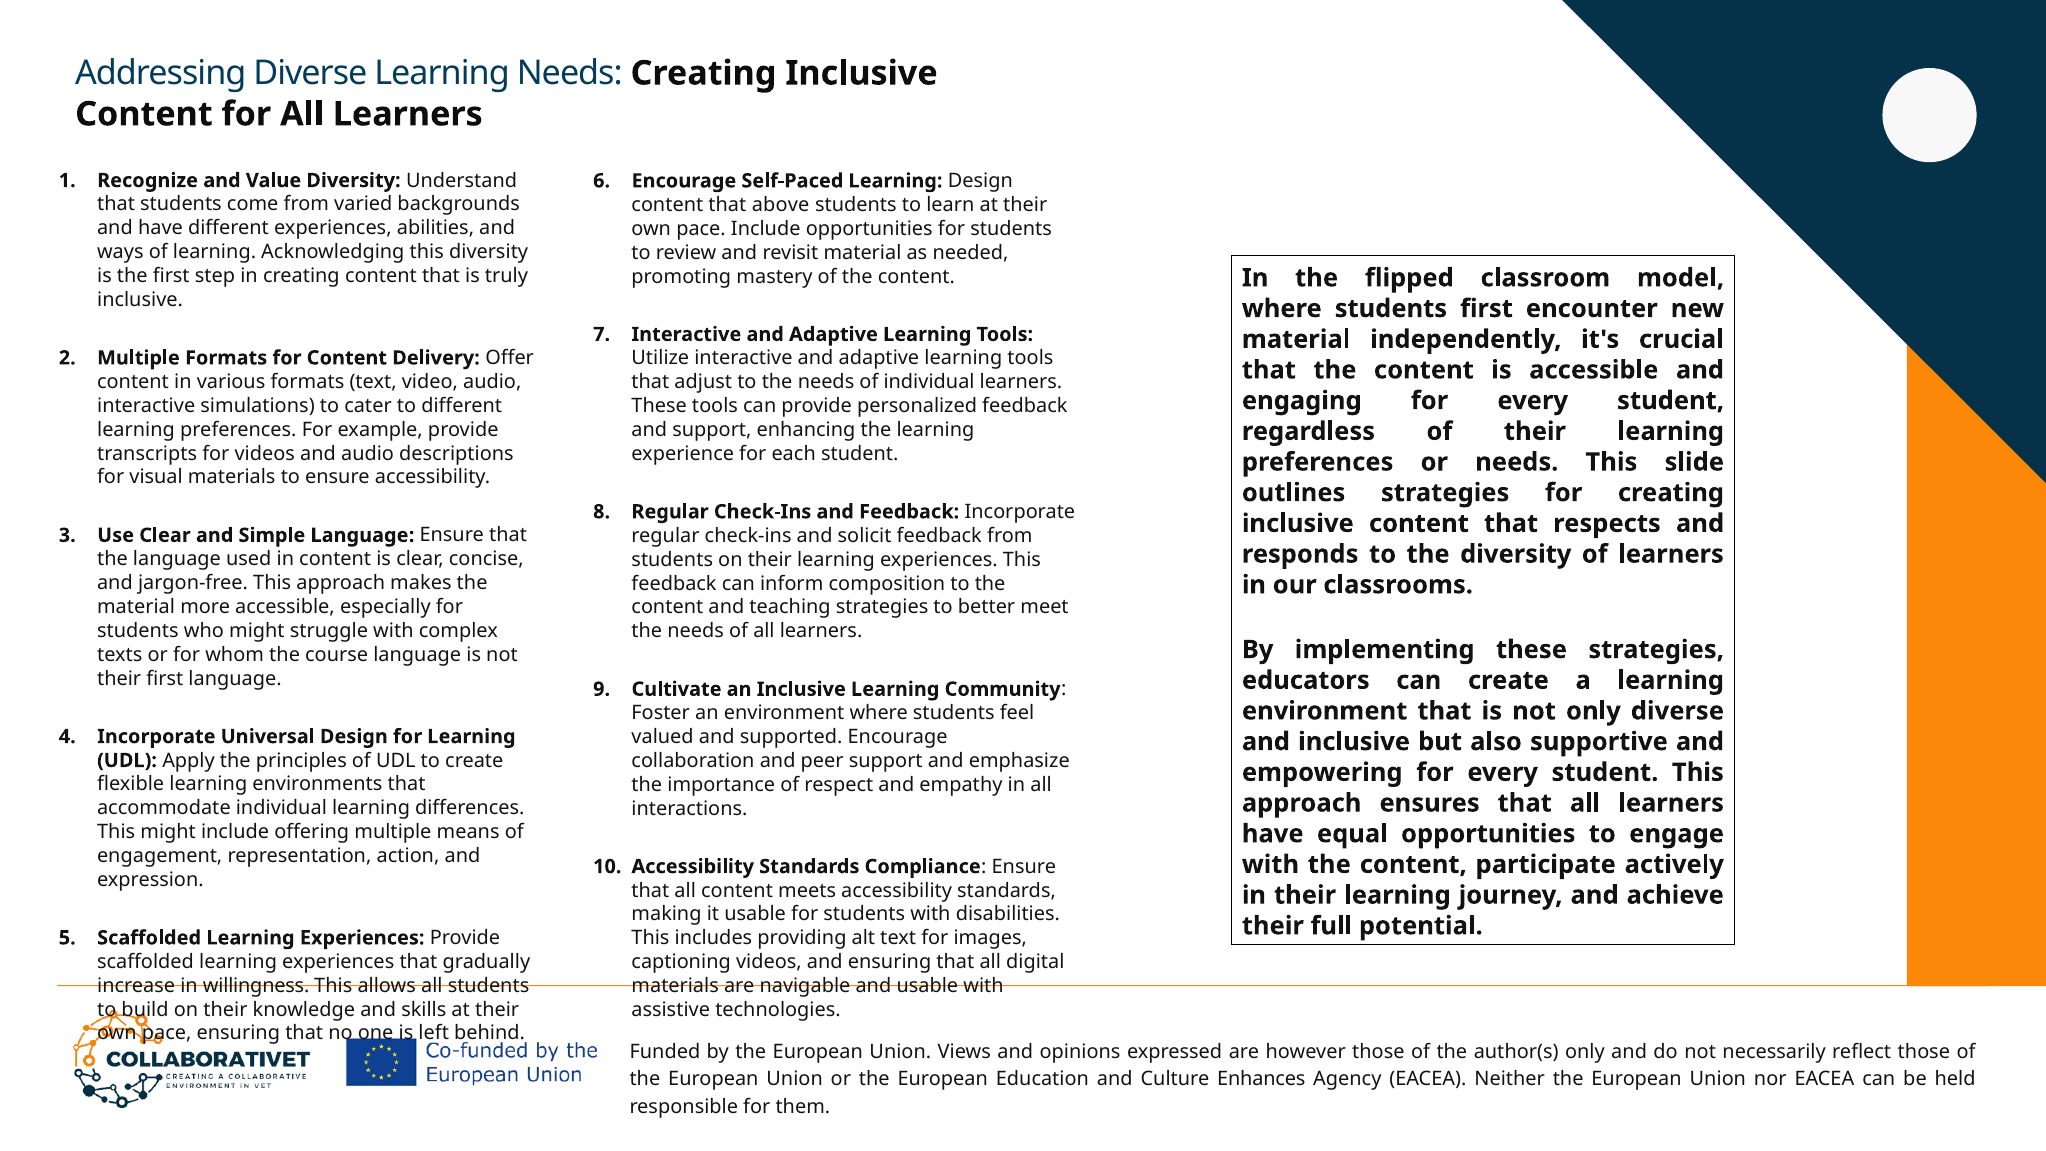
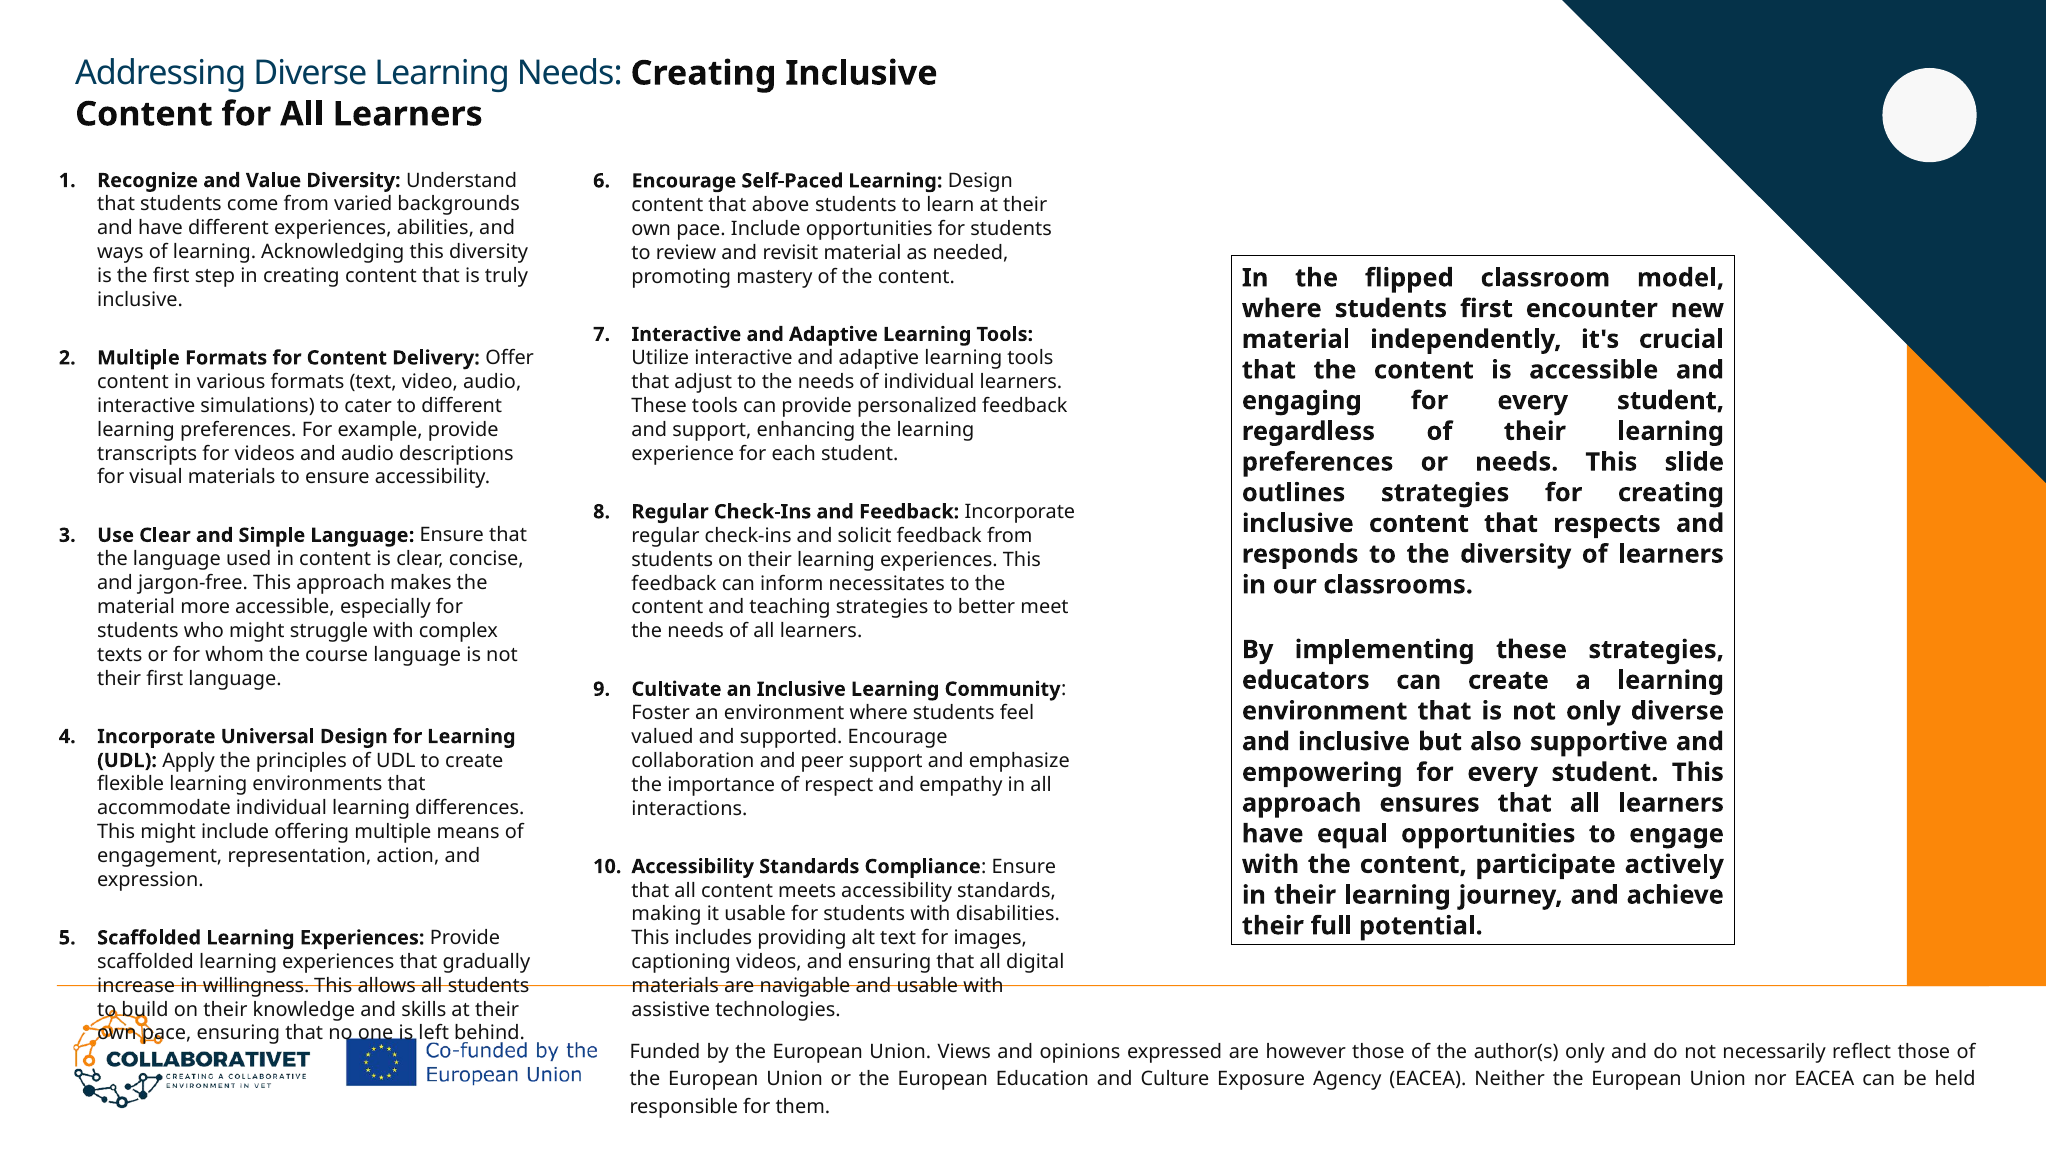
composition: composition -> necessitates (887, 583)
Enhances: Enhances -> Exposure (1261, 1079)
